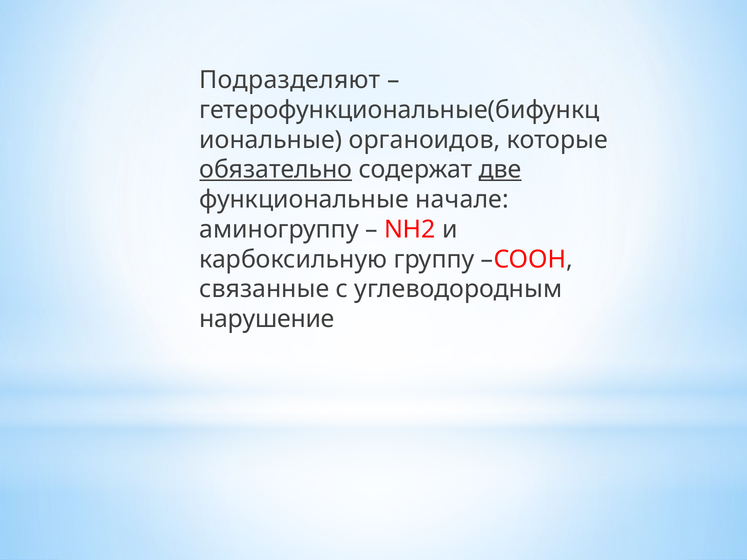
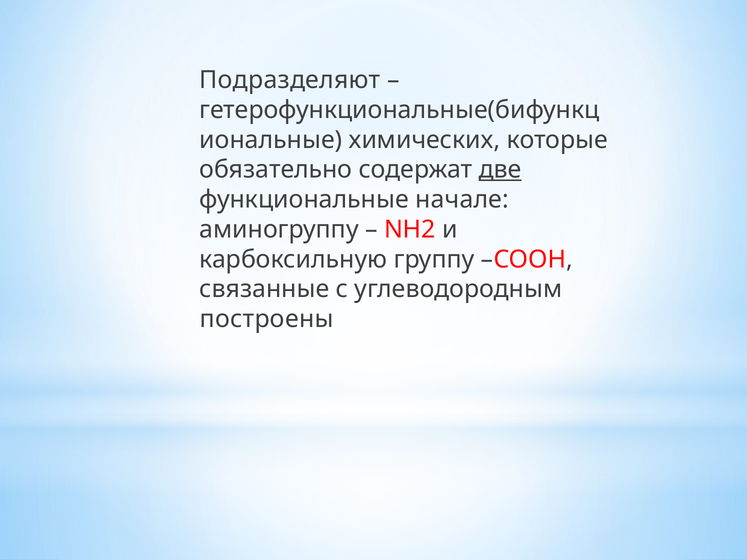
органоидов: органоидов -> химических (425, 140)
обязательно underline: present -> none (276, 170)
нарушение: нарушение -> построены (267, 319)
